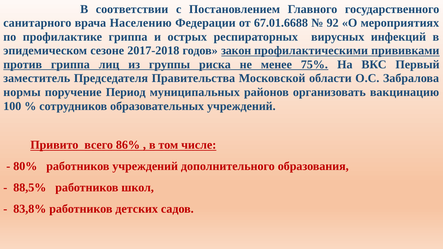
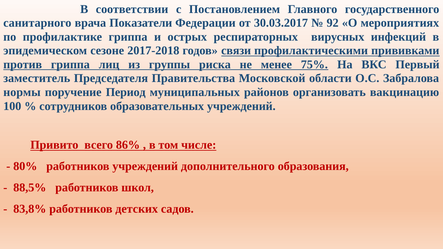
Населению: Населению -> Показатели (141, 23)
67.01.6688: 67.01.6688 -> 30.03.2017 (281, 23)
закон: закон -> связи (236, 51)
